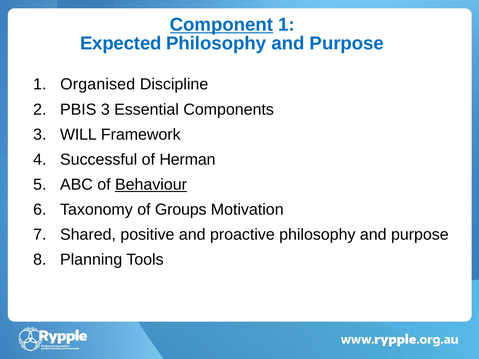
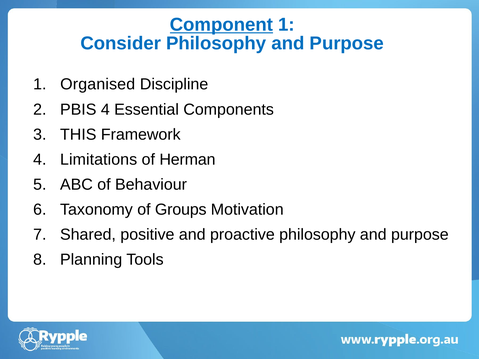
Expected: Expected -> Consider (121, 44)
PBIS 3: 3 -> 4 (105, 110)
WILL: WILL -> THIS (78, 135)
Successful: Successful -> Limitations (99, 160)
Behaviour underline: present -> none (151, 185)
